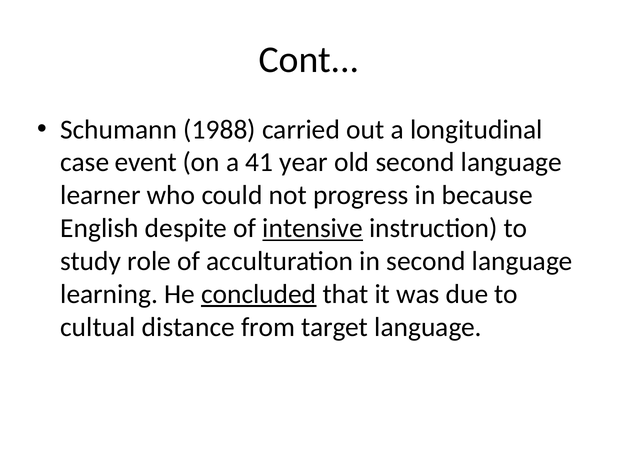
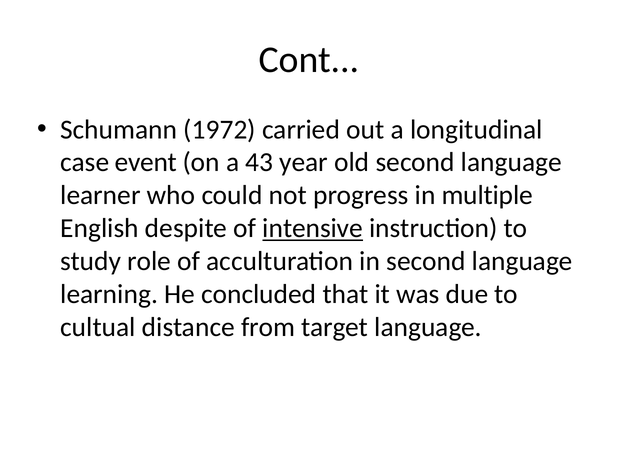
1988: 1988 -> 1972 (220, 130)
41: 41 -> 43 (259, 163)
because: because -> multiple (487, 196)
concluded underline: present -> none (259, 294)
